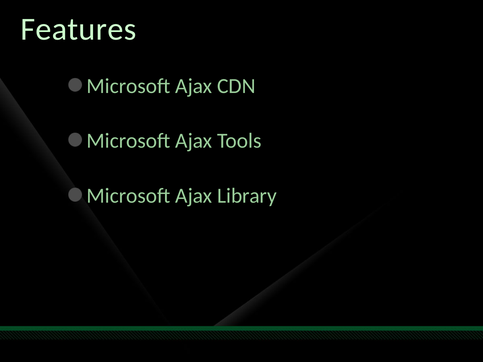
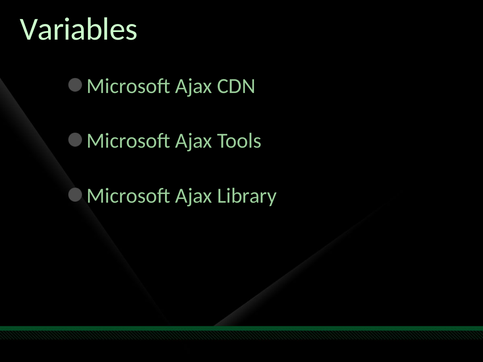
Features: Features -> Variables (79, 29)
